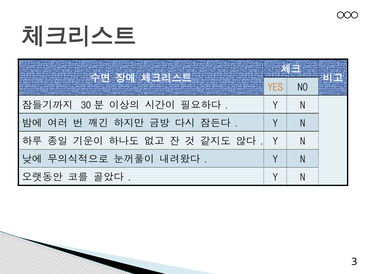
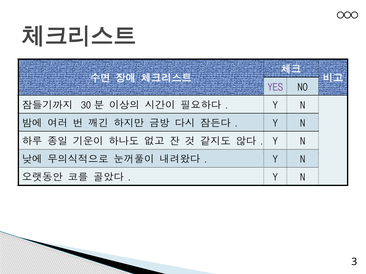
YES colour: orange -> purple (275, 87)
